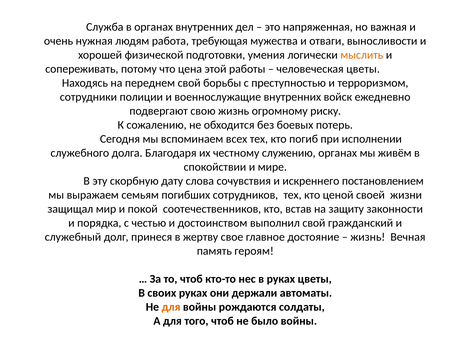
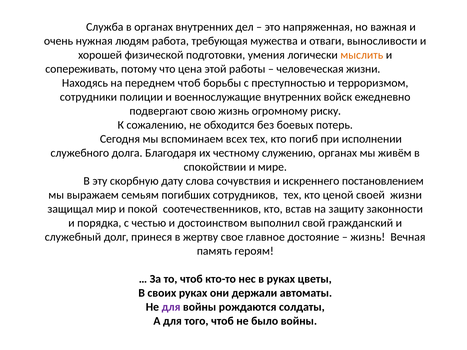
человеческая цветы: цветы -> жизни (363, 69)
переднем свой: свой -> чтоб (189, 83)
для colour: orange -> purple (171, 307)
